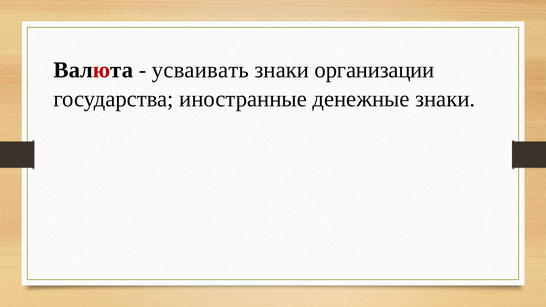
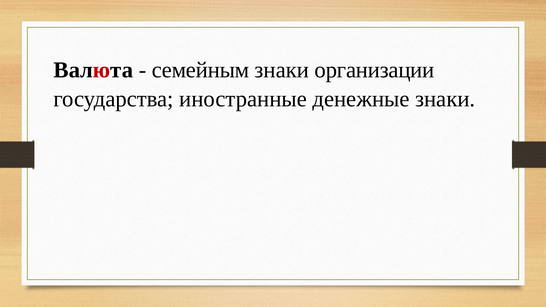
усваивать: усваивать -> семейным (201, 70)
